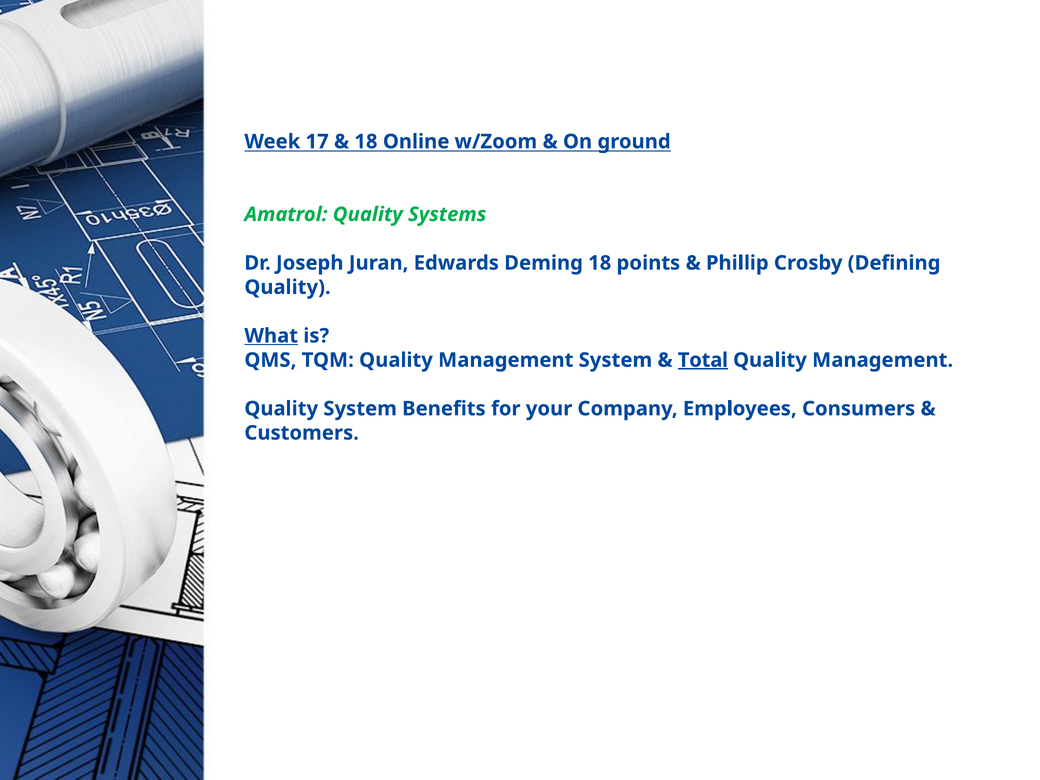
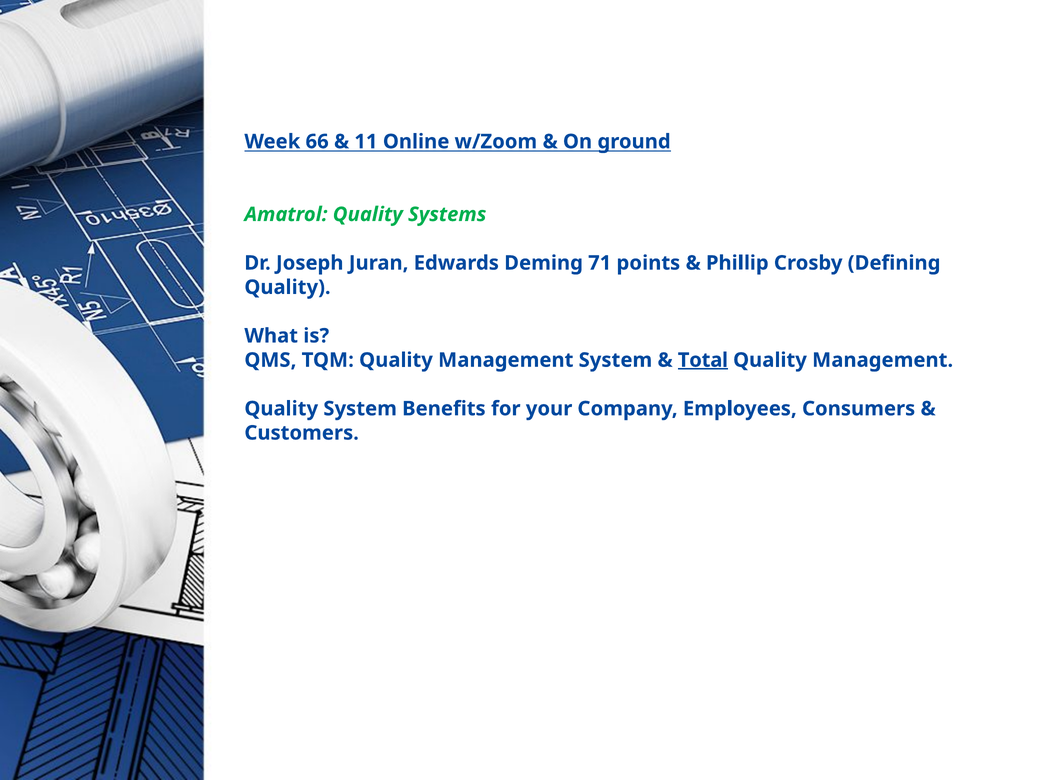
17: 17 -> 66 (317, 142)
18: 18 -> 11 (366, 142)
Deming 18: 18 -> 71 (600, 263)
What underline: present -> none (271, 336)
